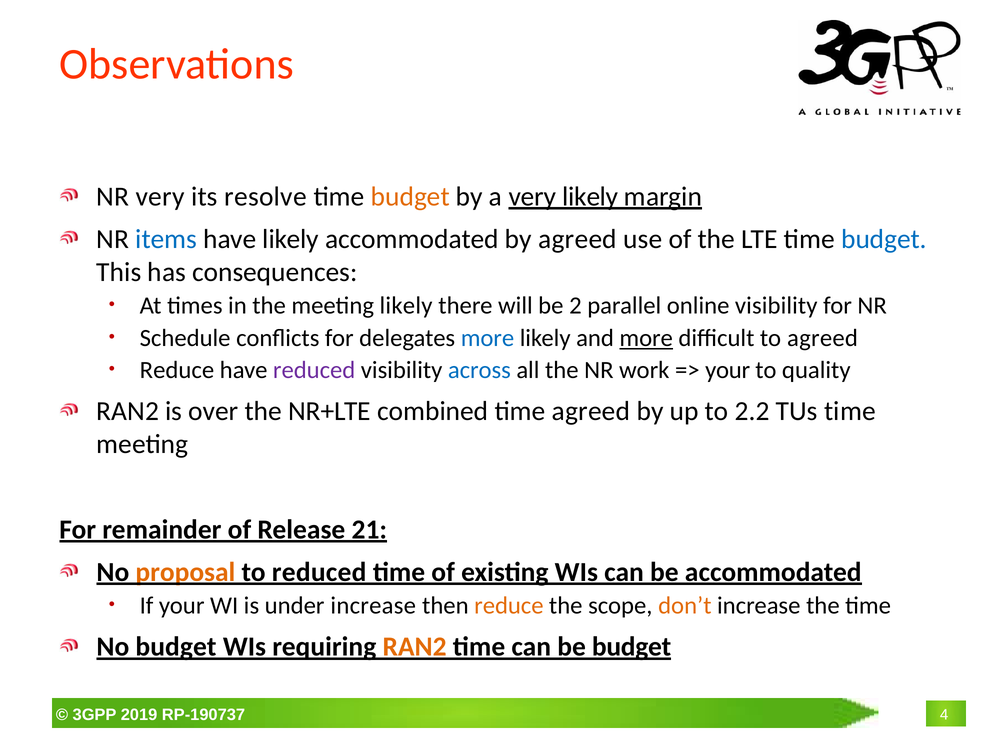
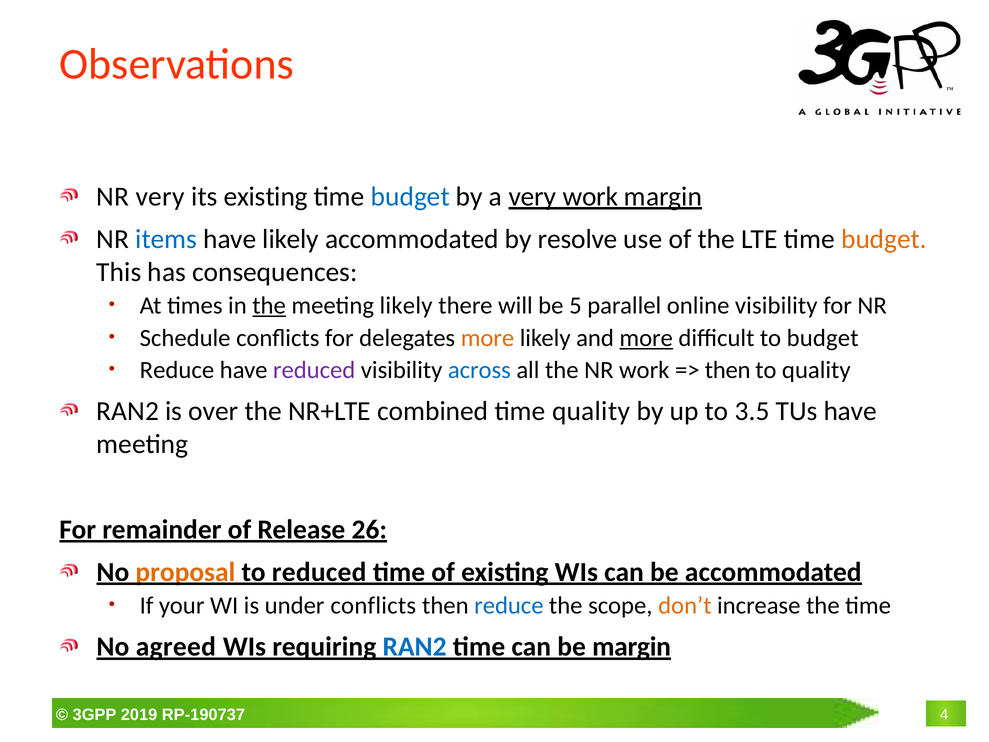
its resolve: resolve -> existing (266, 196)
budget colour: orange -> blue (410, 196)
very likely: likely -> work (590, 196)
by agreed: agreed -> resolve (578, 239)
budget colour: blue -> orange (884, 239)
the underline: none -> present (269, 306)
2: 2 -> 5 (575, 306)
more colour: blue -> orange (487, 338)
to agreed: agreed -> budget (823, 338)
your: your -> then (728, 370)
time agreed: agreed -> quality (591, 411)
2.2: 2.2 -> 3.5 (752, 411)
TUs time: time -> have (850, 411)
21: 21 -> 26 (369, 529)
under increase: increase -> conflicts (373, 605)
reduce colour: orange -> blue (509, 605)
No budget: budget -> agreed (176, 647)
RAN2 colour: orange -> blue (415, 647)
be budget: budget -> margin (632, 647)
